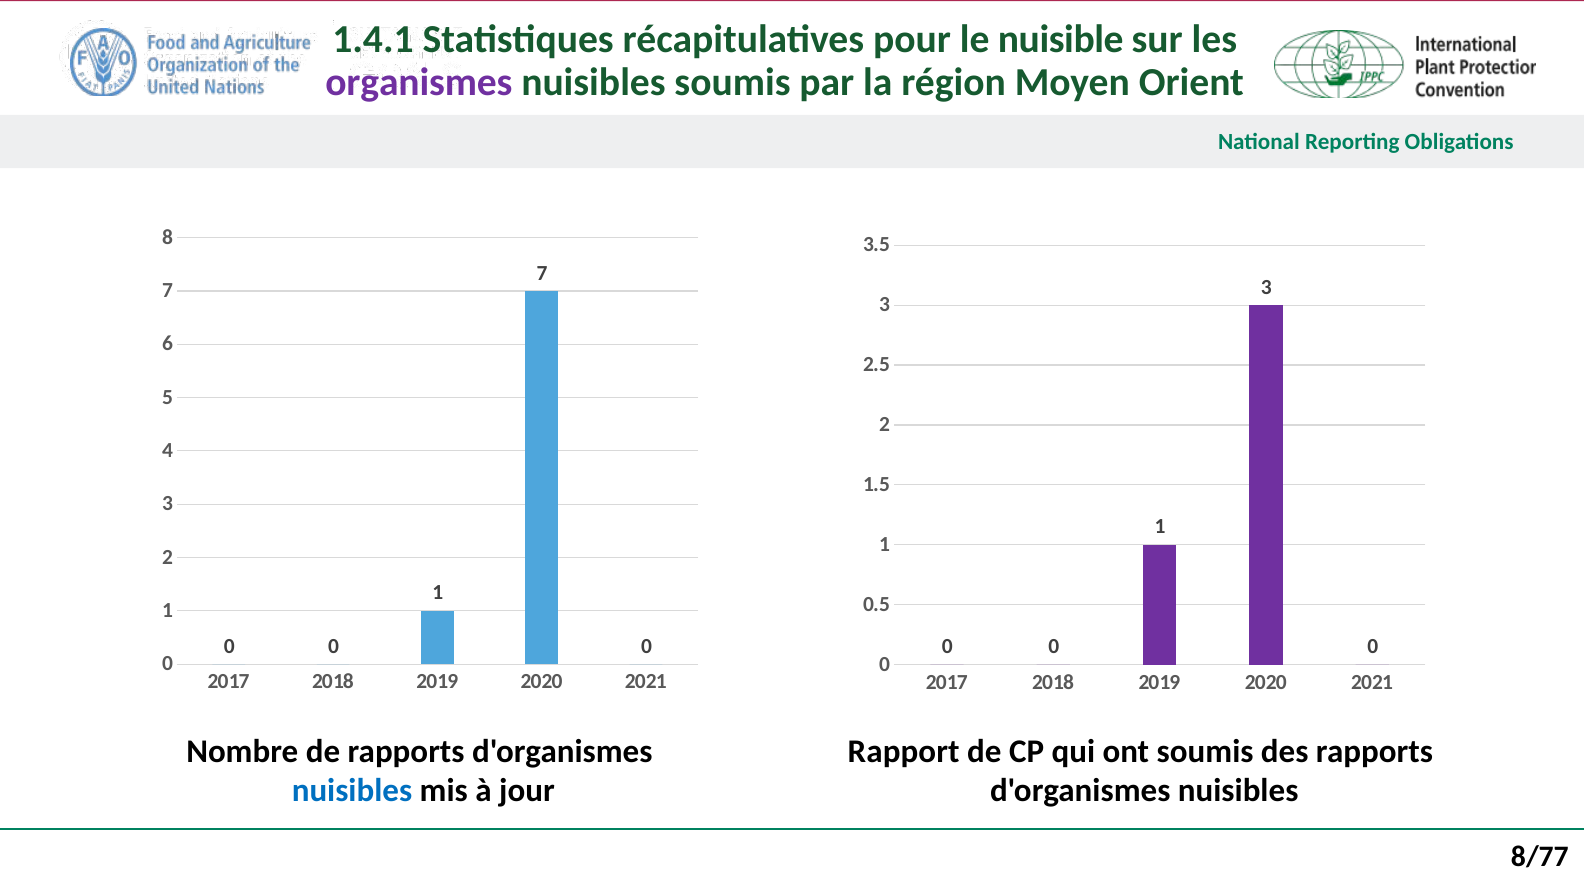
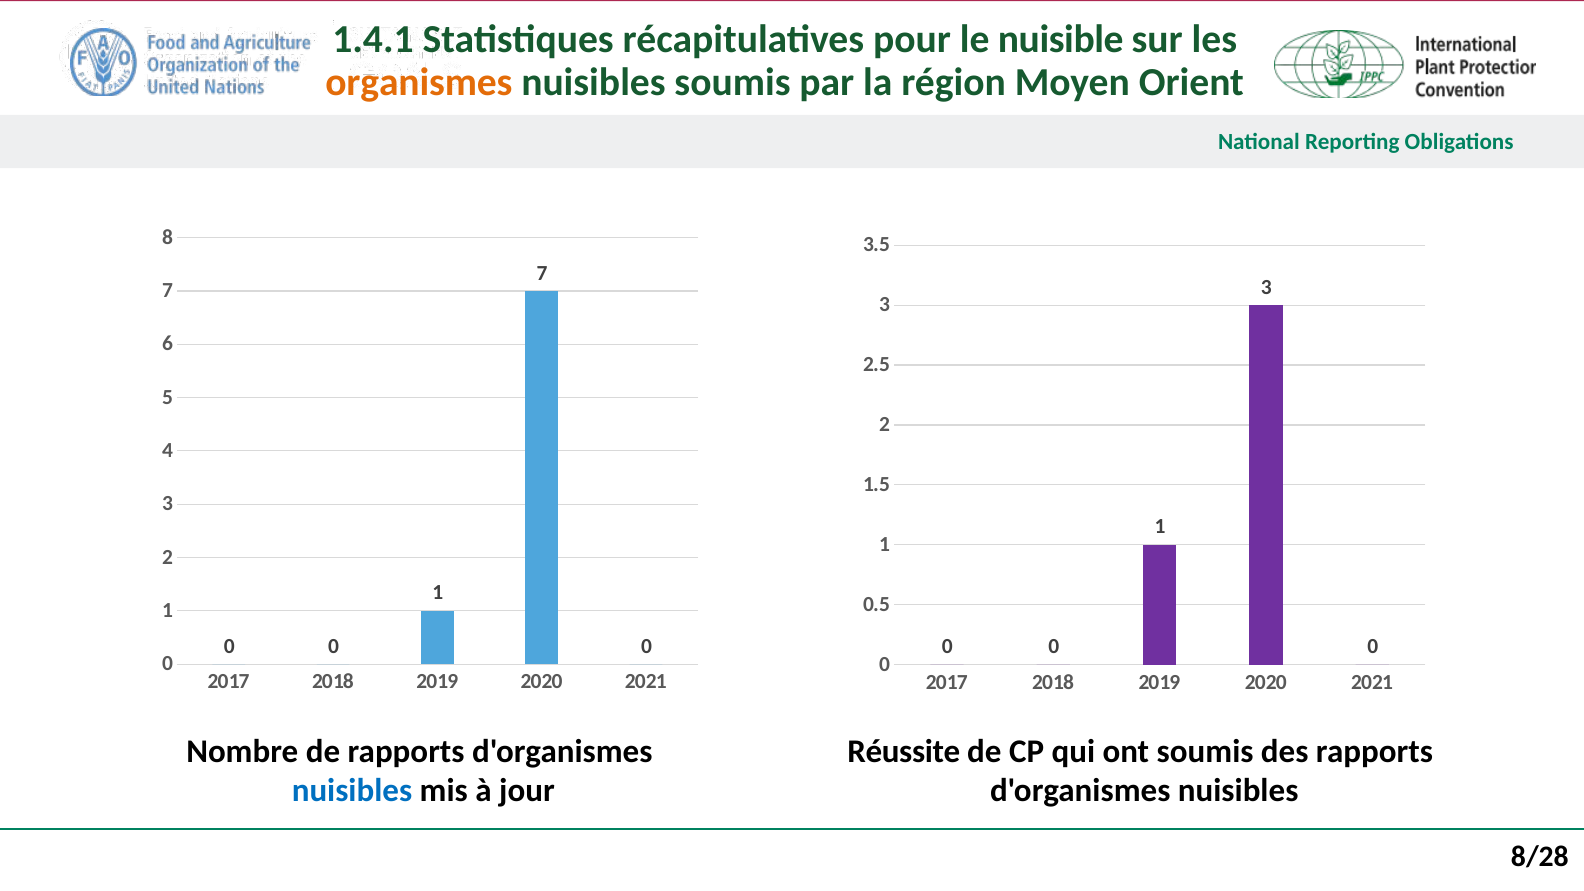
organismes colour: purple -> orange (419, 82)
Rapport: Rapport -> Réussite (904, 751)
8/77: 8/77 -> 8/28 (1540, 857)
